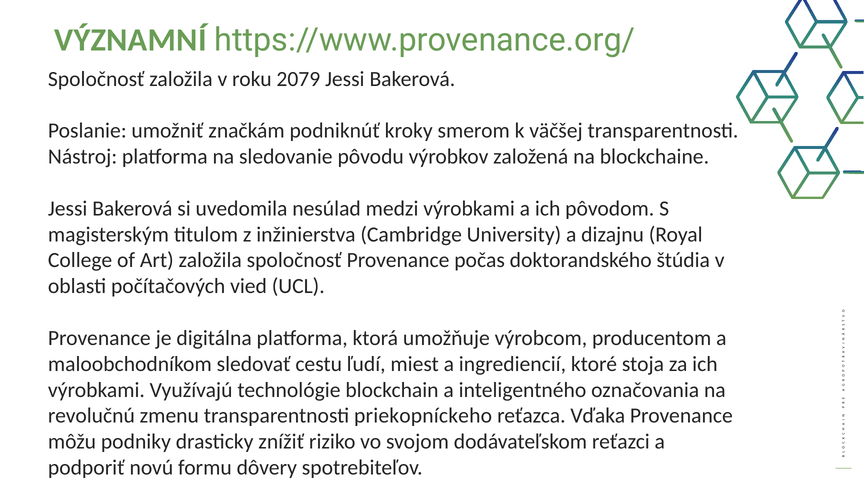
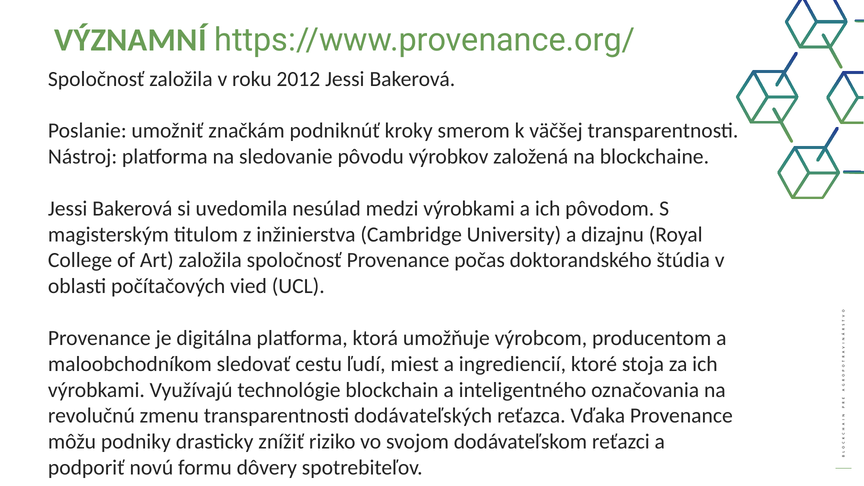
2079: 2079 -> 2012 (298, 79)
priekopníckeho: priekopníckeho -> dodávateľských (423, 416)
